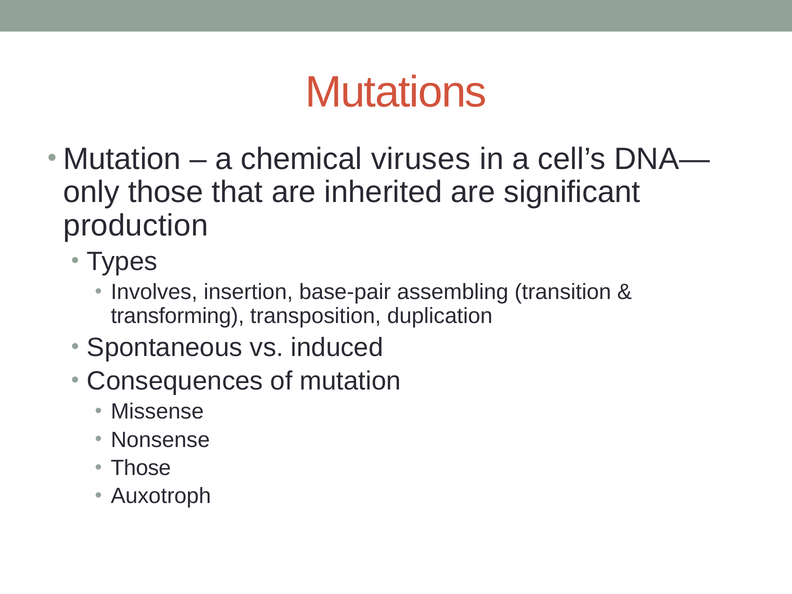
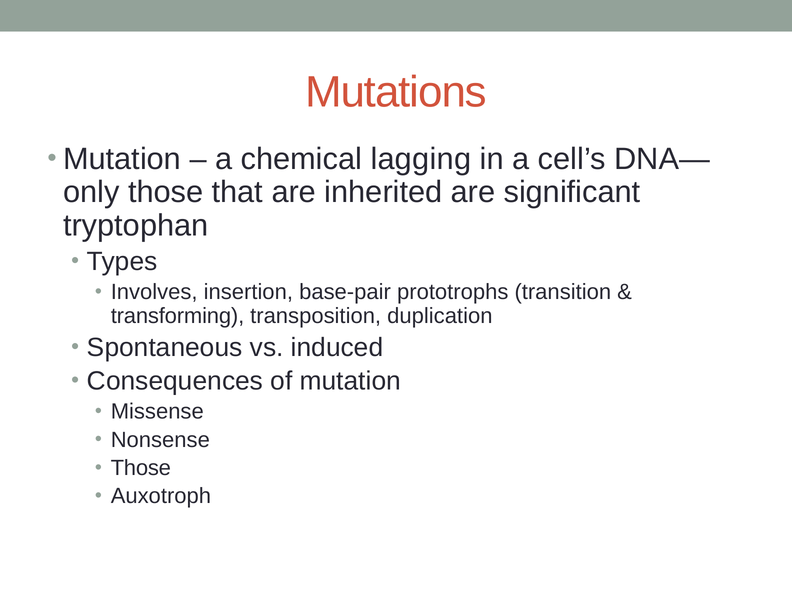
viruses: viruses -> lagging (421, 159)
production: production -> tryptophan (136, 225)
assembling: assembling -> prototrophs (453, 292)
